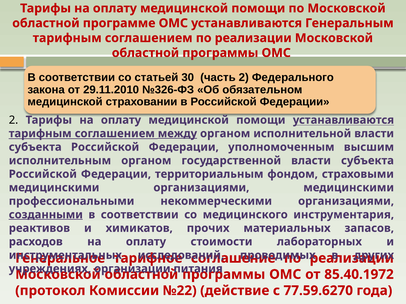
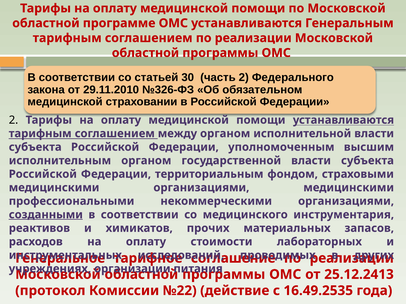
между underline: present -> none (177, 134)
85.40.1972: 85.40.1972 -> 25.12.2413 (359, 275)
77.59.6270: 77.59.6270 -> 16.49.2535 (318, 291)
